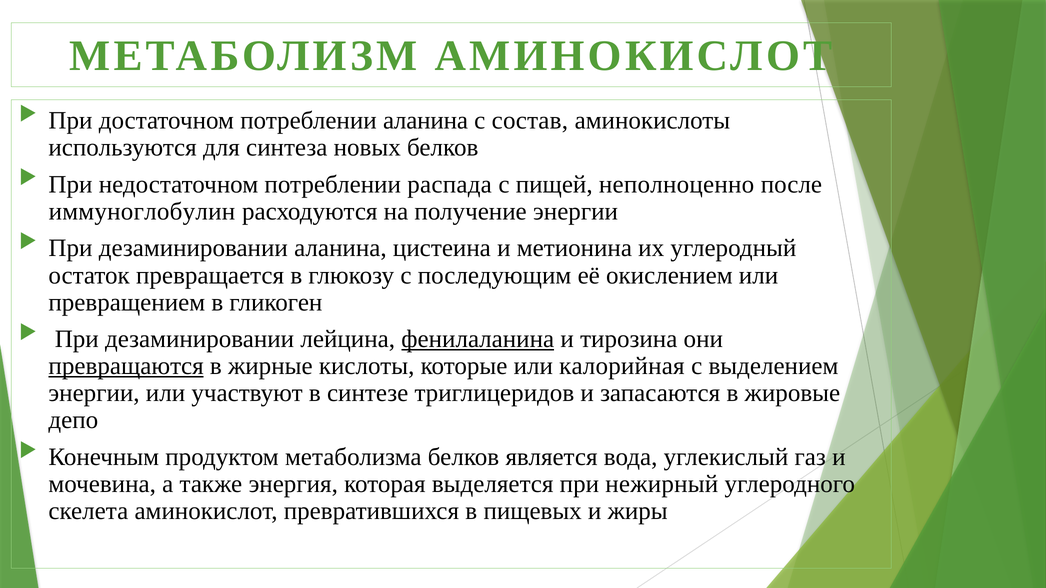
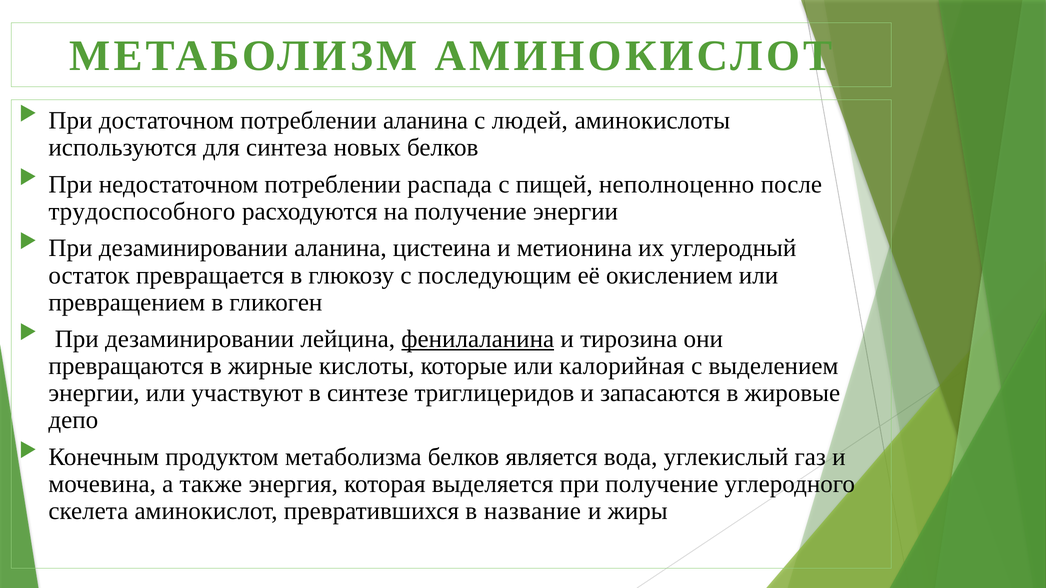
состав: состав -> людей (530, 121)
иммуноглобулин: иммуноглобулин -> трудоспособного (142, 212)
превращаются underline: present -> none (126, 366)
при нежирный: нежирный -> получение (662, 484)
пищевых: пищевых -> название (532, 511)
